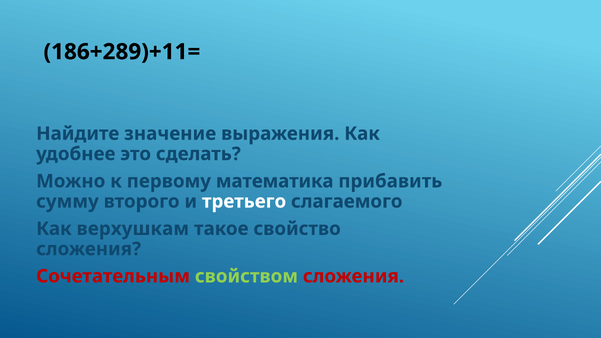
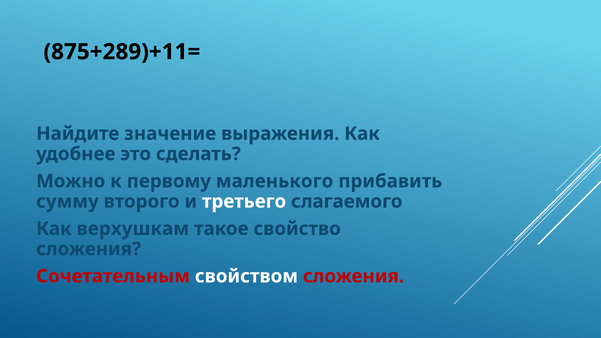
186+289)+11=: 186+289)+11= -> 875+289)+11= (122, 52)
математика: математика -> маленького (275, 181)
свойством colour: light green -> white (246, 276)
